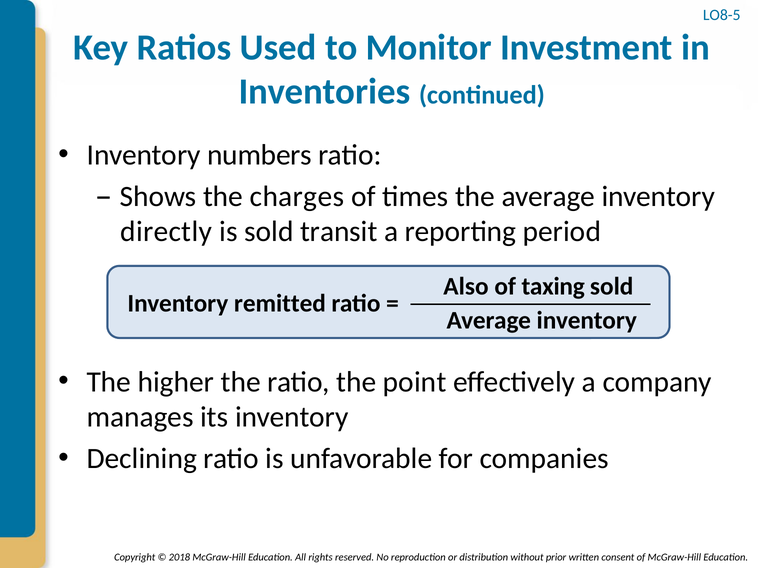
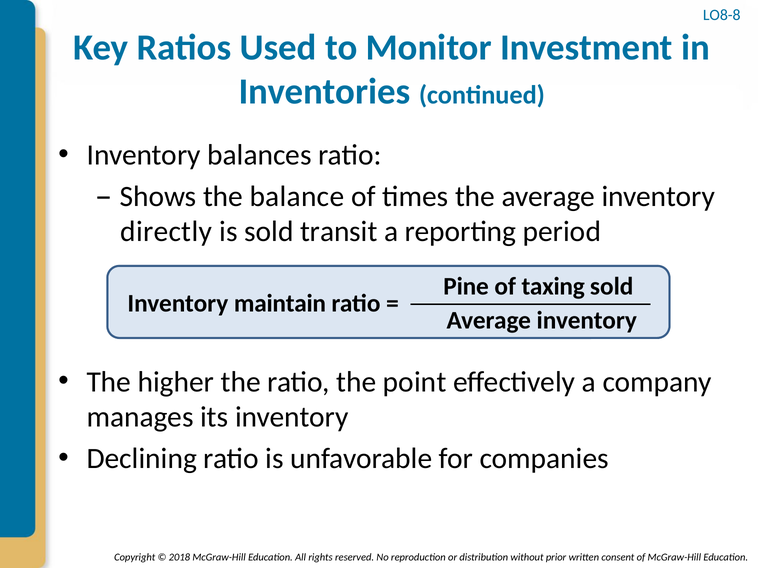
LO8-5: LO8-5 -> LO8-8 (722, 15)
numbers: numbers -> balances (259, 155)
charges: charges -> balance (297, 196)
Also: Also -> Pine (466, 287)
remitted: remitted -> maintain (280, 304)
